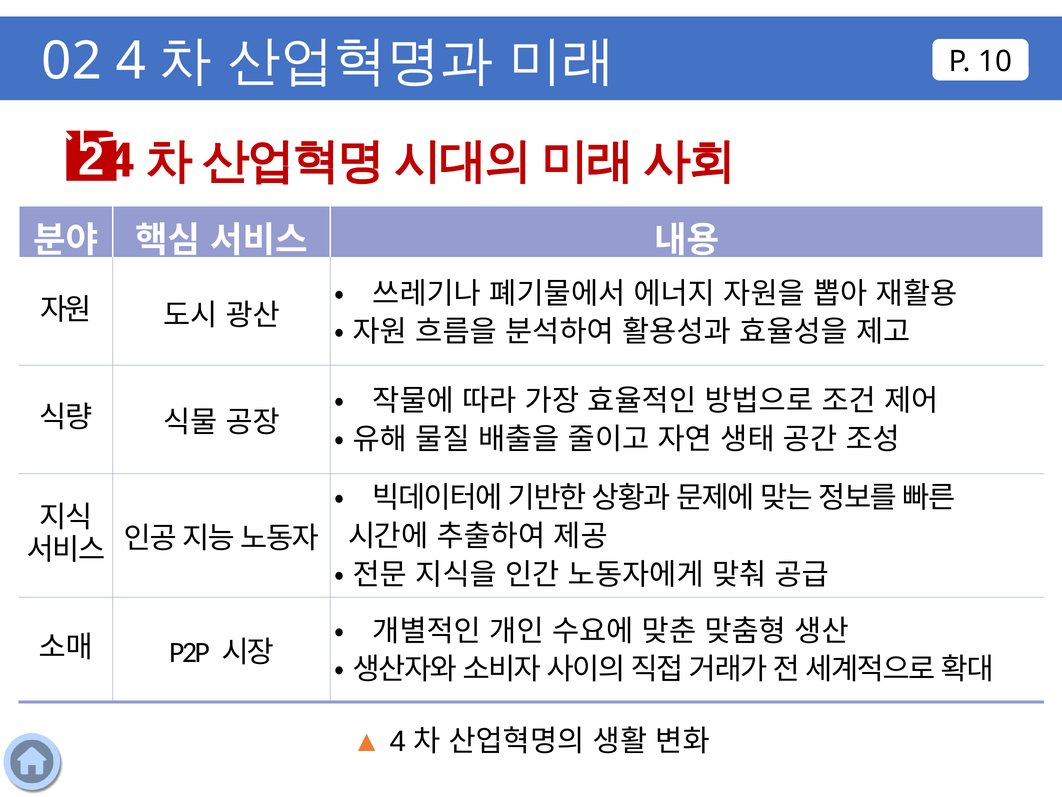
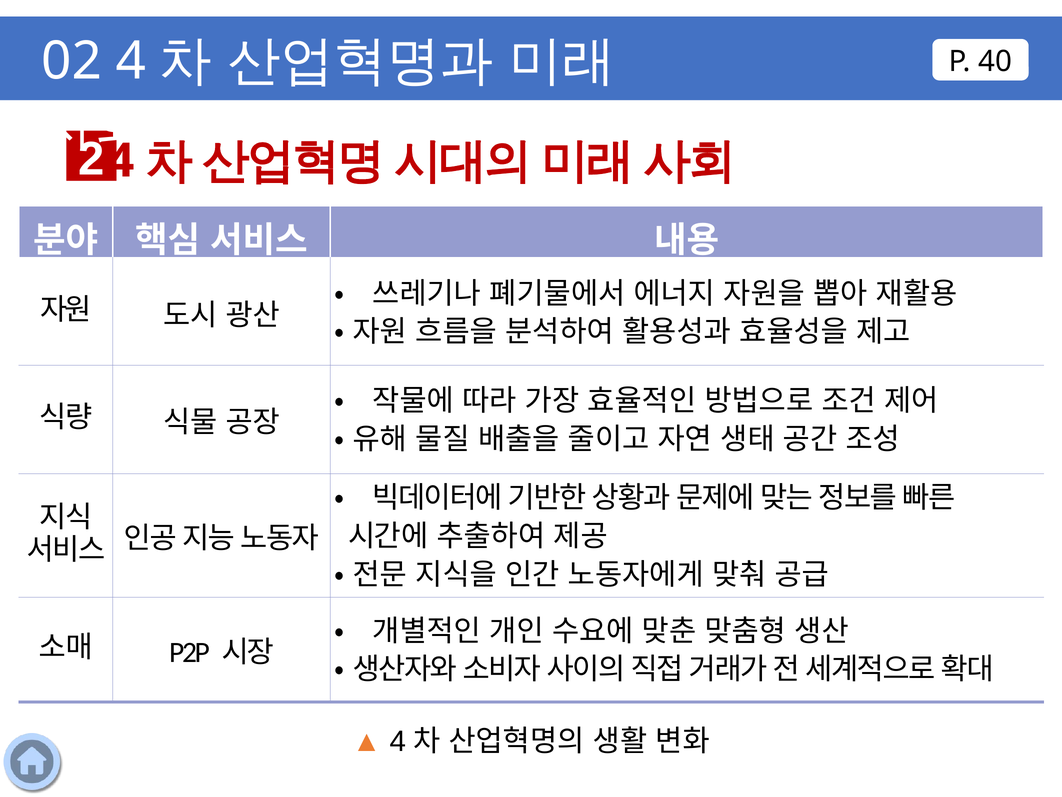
10: 10 -> 40 (995, 62)
